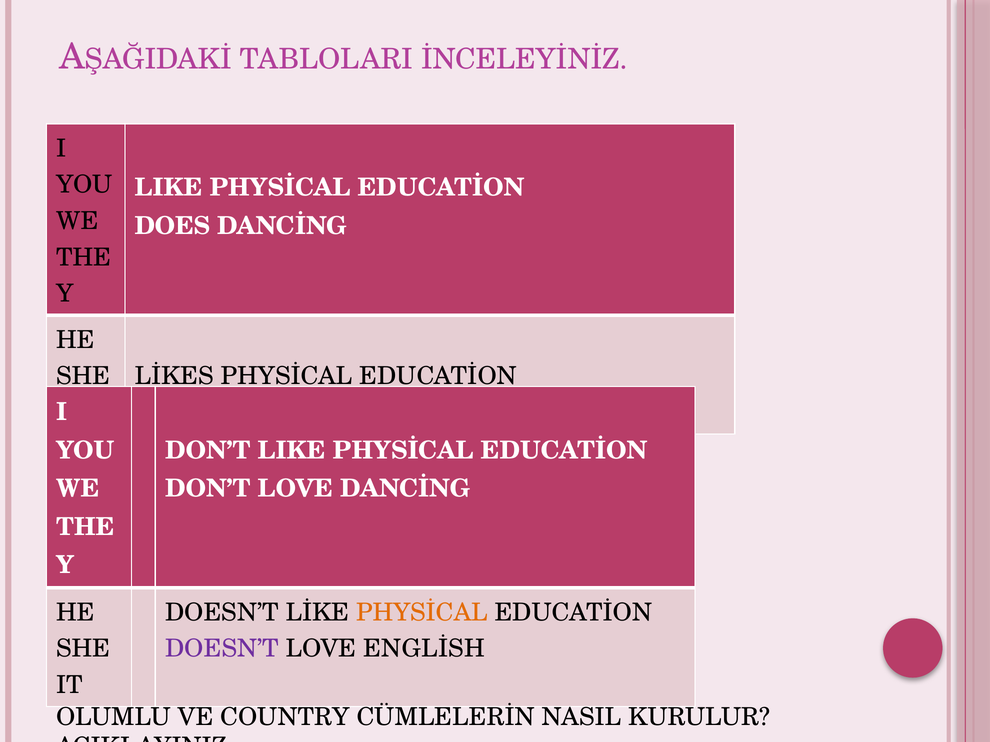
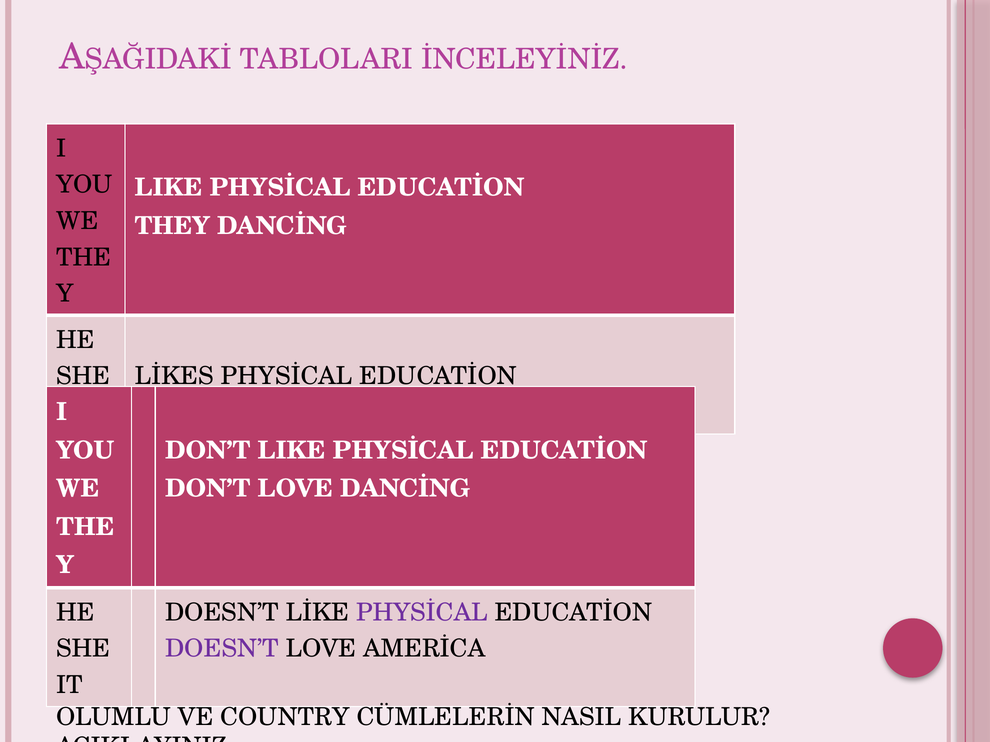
DOES: DOES -> THEY (172, 226)
PHYSİCAL colour: orange -> purple (422, 613)
ENGLİSH: ENGLİSH -> AMERİCA (424, 649)
